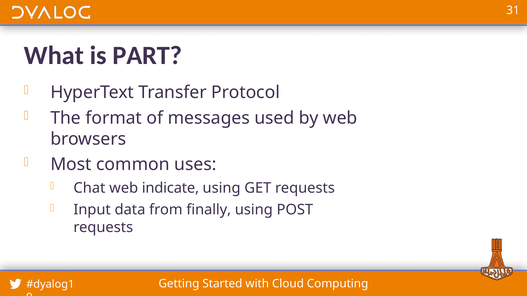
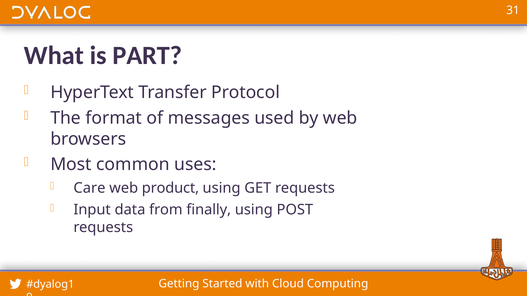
Chat: Chat -> Care (89, 188)
indicate: indicate -> product (170, 188)
